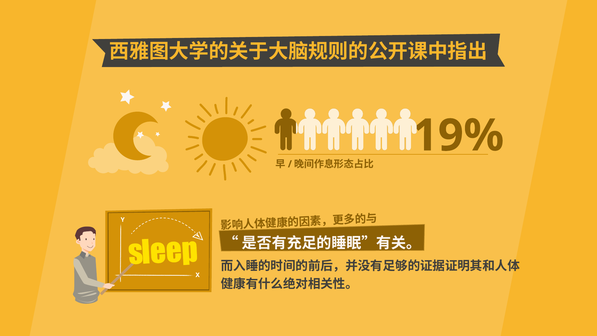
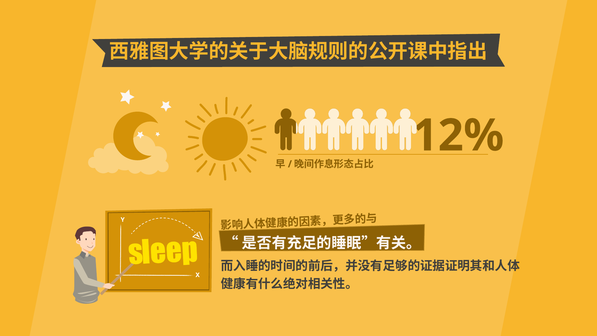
19%: 19% -> 12% (458, 136)
